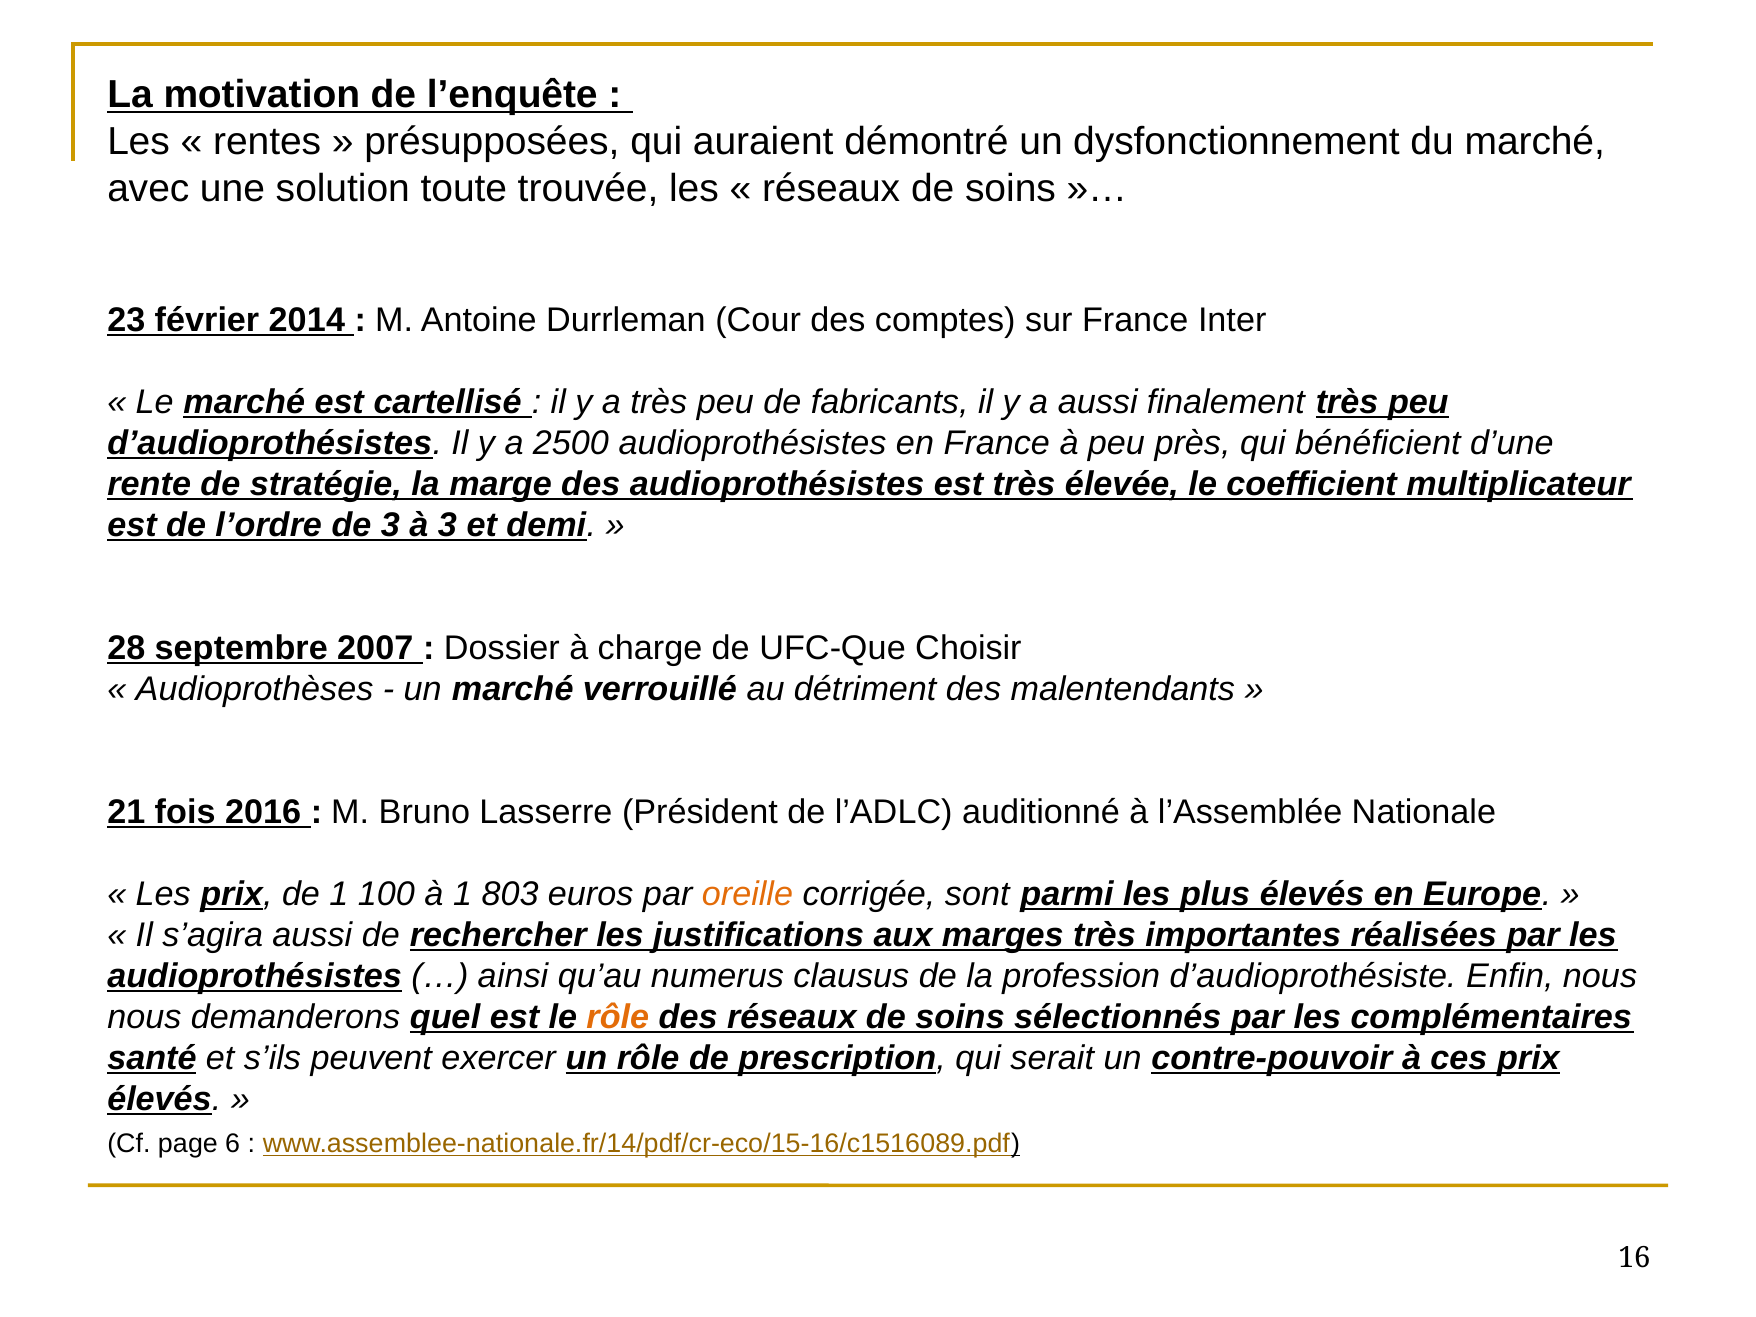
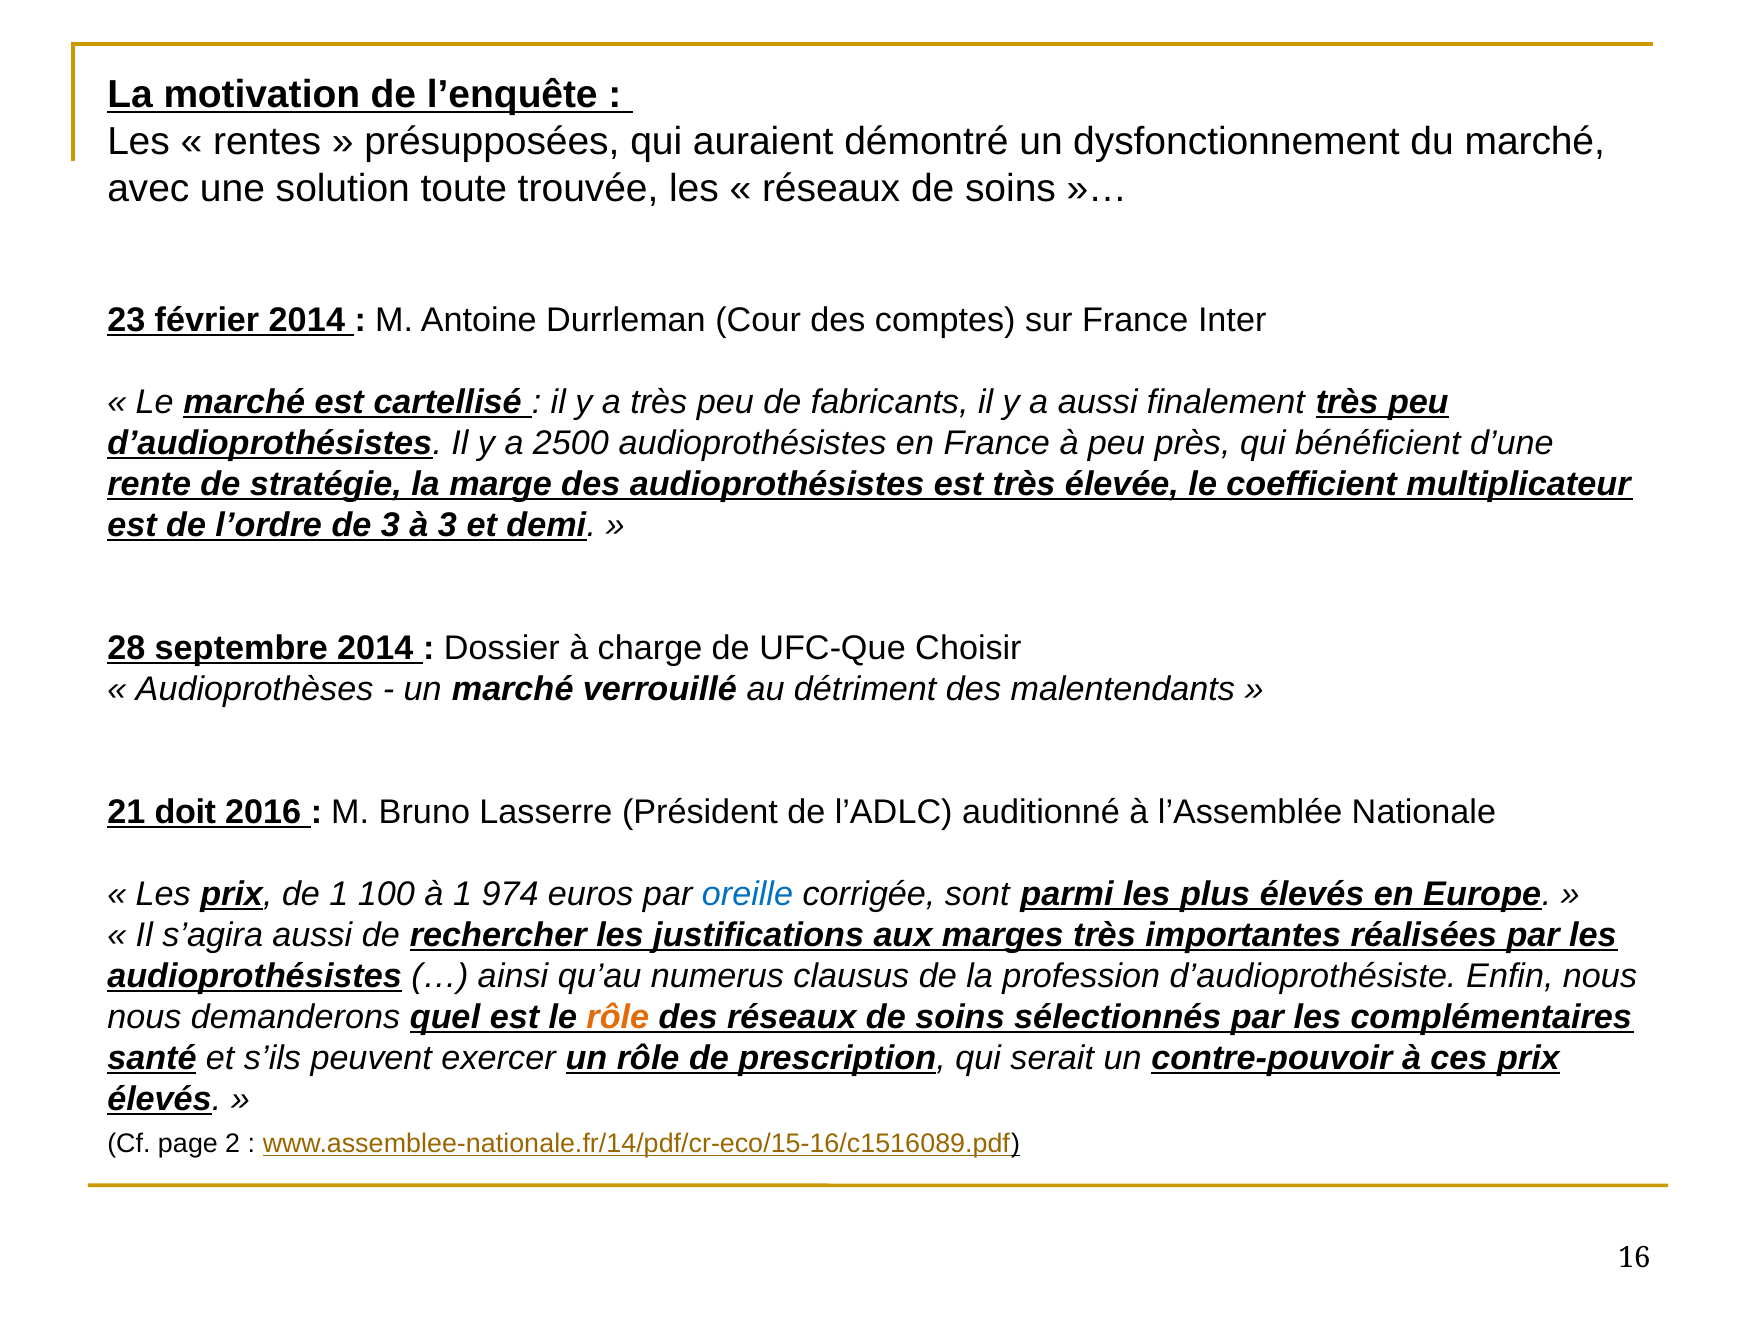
septembre 2007: 2007 -> 2014 (375, 648)
fois: fois -> doit (185, 812)
803: 803 -> 974 (510, 894)
oreille colour: orange -> blue (747, 894)
6: 6 -> 2 (233, 1144)
